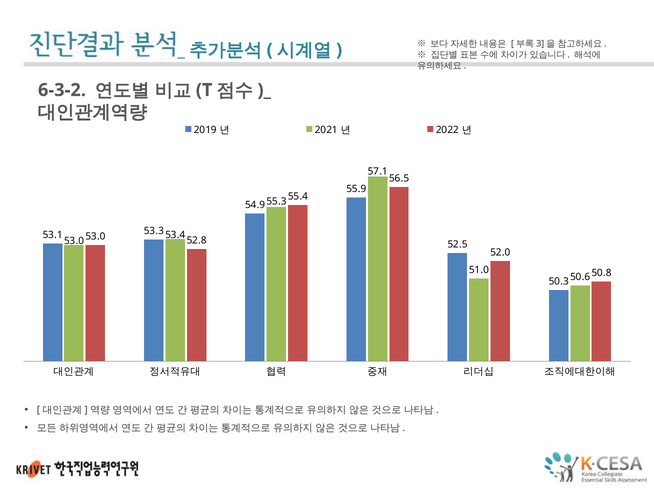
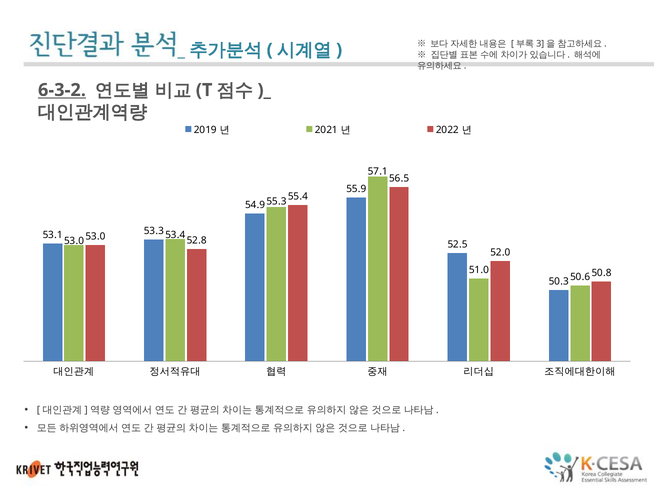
6-3-2 underline: none -> present (62, 90)
